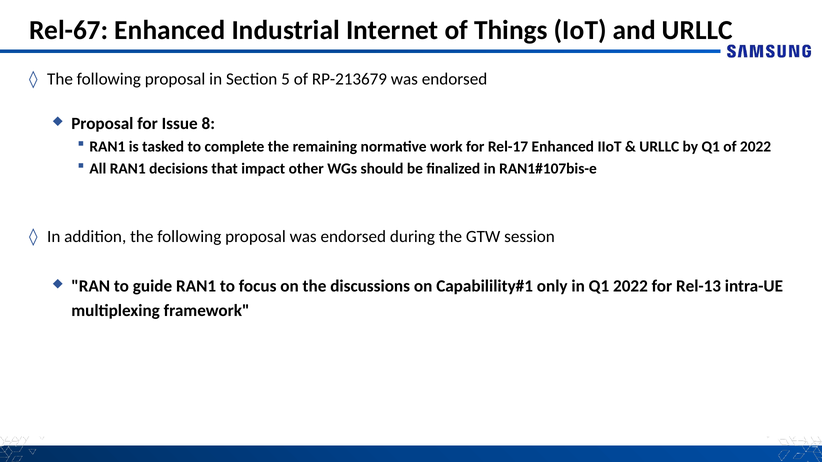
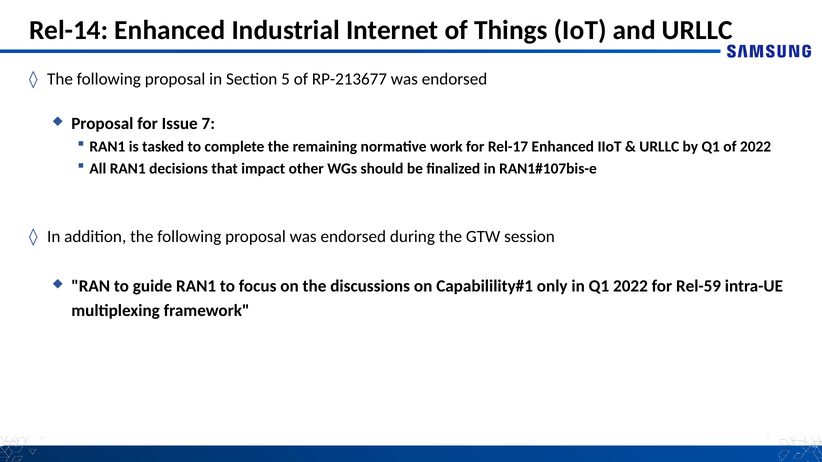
Rel-67: Rel-67 -> Rel-14 (69, 30)
RP-213679: RP-213679 -> RP-213677 (349, 79)
8: 8 -> 7 (208, 123)
Rel-13: Rel-13 -> Rel-59 (699, 286)
